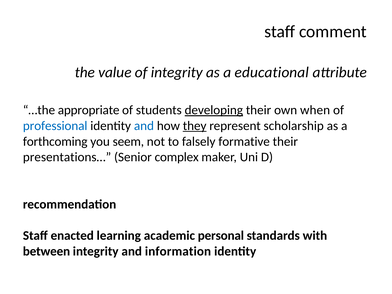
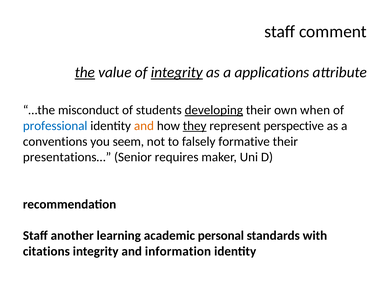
the underline: none -> present (85, 72)
integrity underline: none -> present (177, 72)
educational: educational -> applications (272, 72)
appropriate: appropriate -> misconduct (89, 110)
and colour: blue -> orange (144, 126)
scholarship: scholarship -> perspective (294, 126)
forthcoming: forthcoming -> conventions (55, 141)
complex: complex -> requires (177, 157)
enacted: enacted -> another (72, 236)
between: between -> citations (46, 251)
